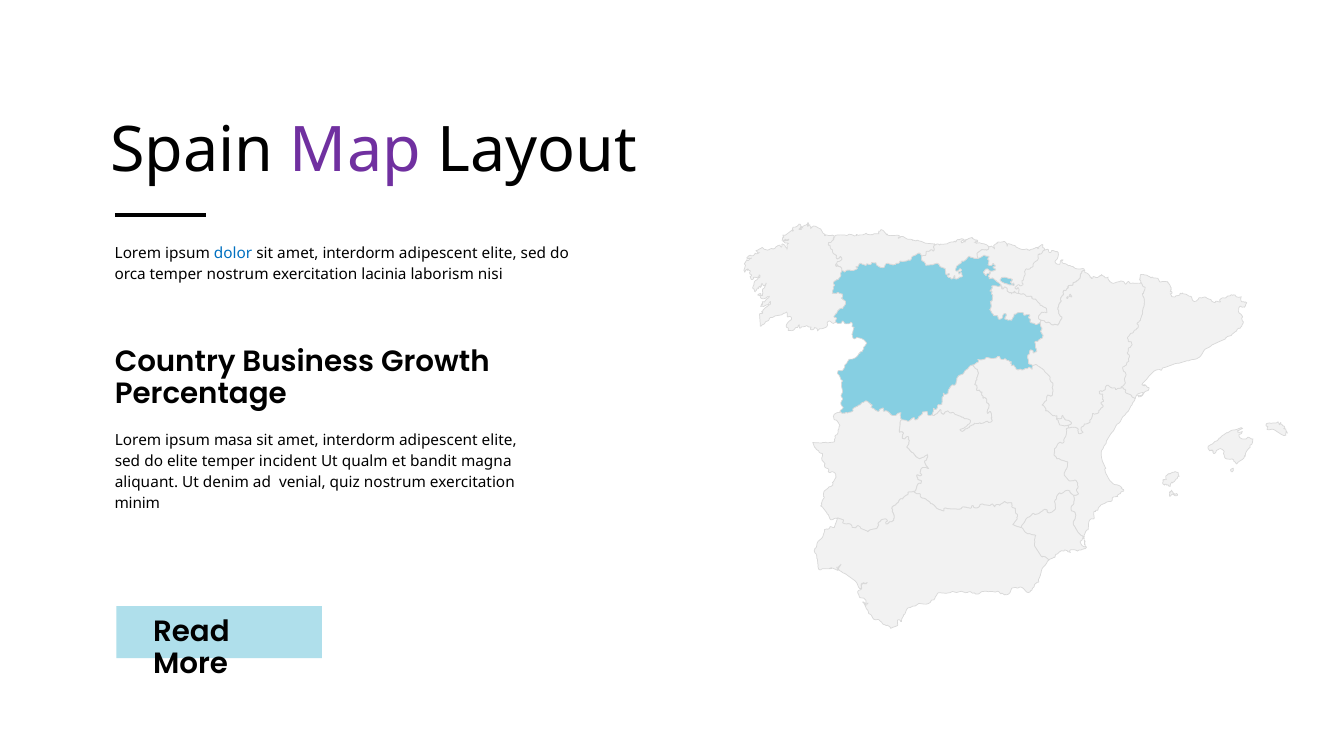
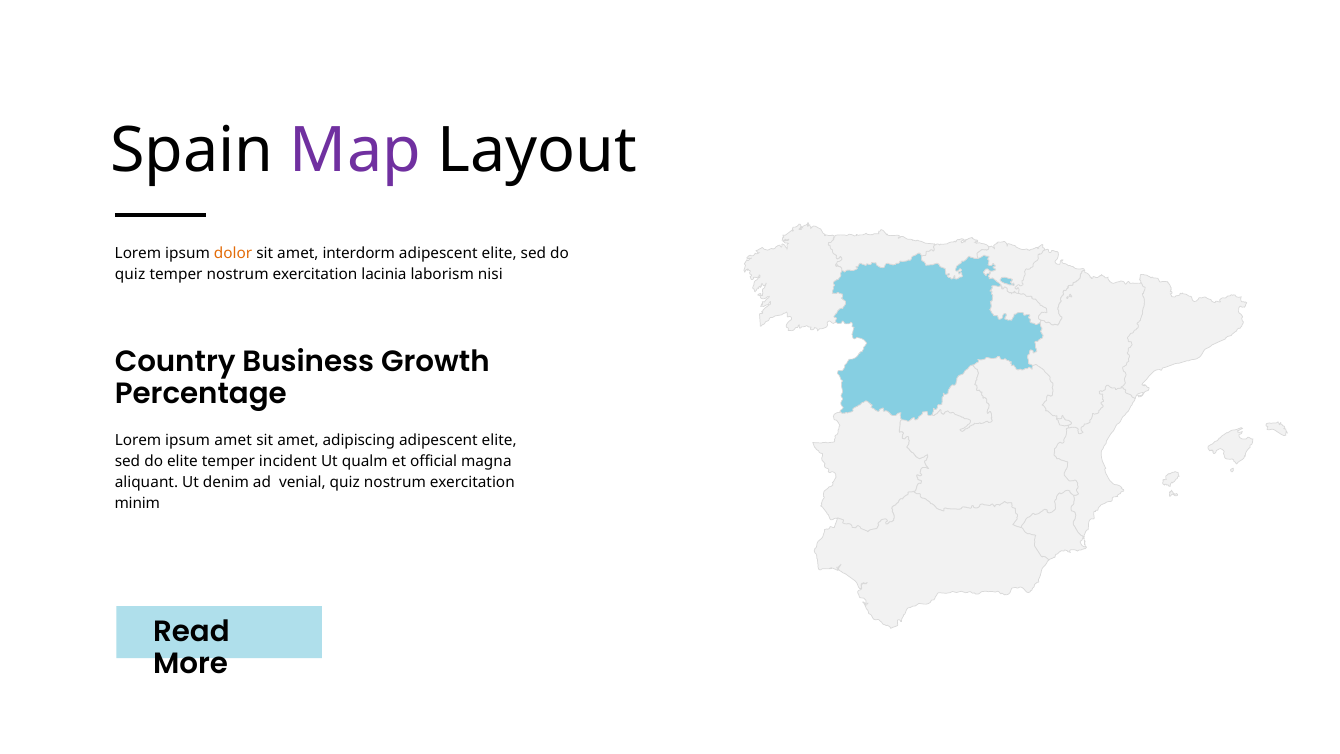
dolor colour: blue -> orange (233, 253)
orca: orca -> quiz (130, 274)
ipsum masa: masa -> amet (233, 440)
interdorm: interdorm -> adipiscing (359, 440)
bandit: bandit -> official (434, 461)
